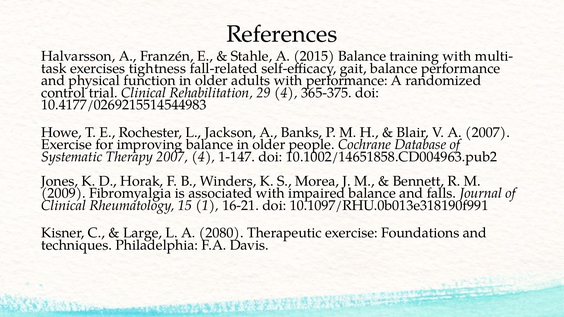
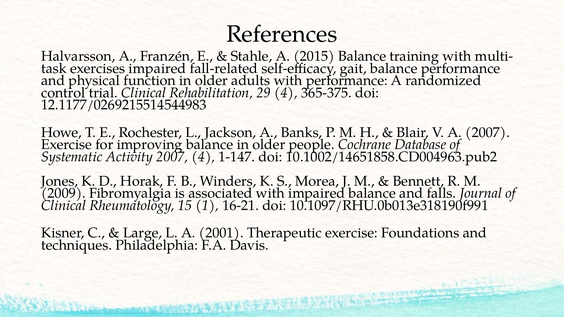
exercises tightness: tightness -> impaired (157, 69)
10.4177/0269215514544983: 10.4177/0269215514544983 -> 12.1177/0269215514544983 (124, 105)
Therapy: Therapy -> Activity (129, 157)
2080: 2080 -> 2001 (221, 233)
